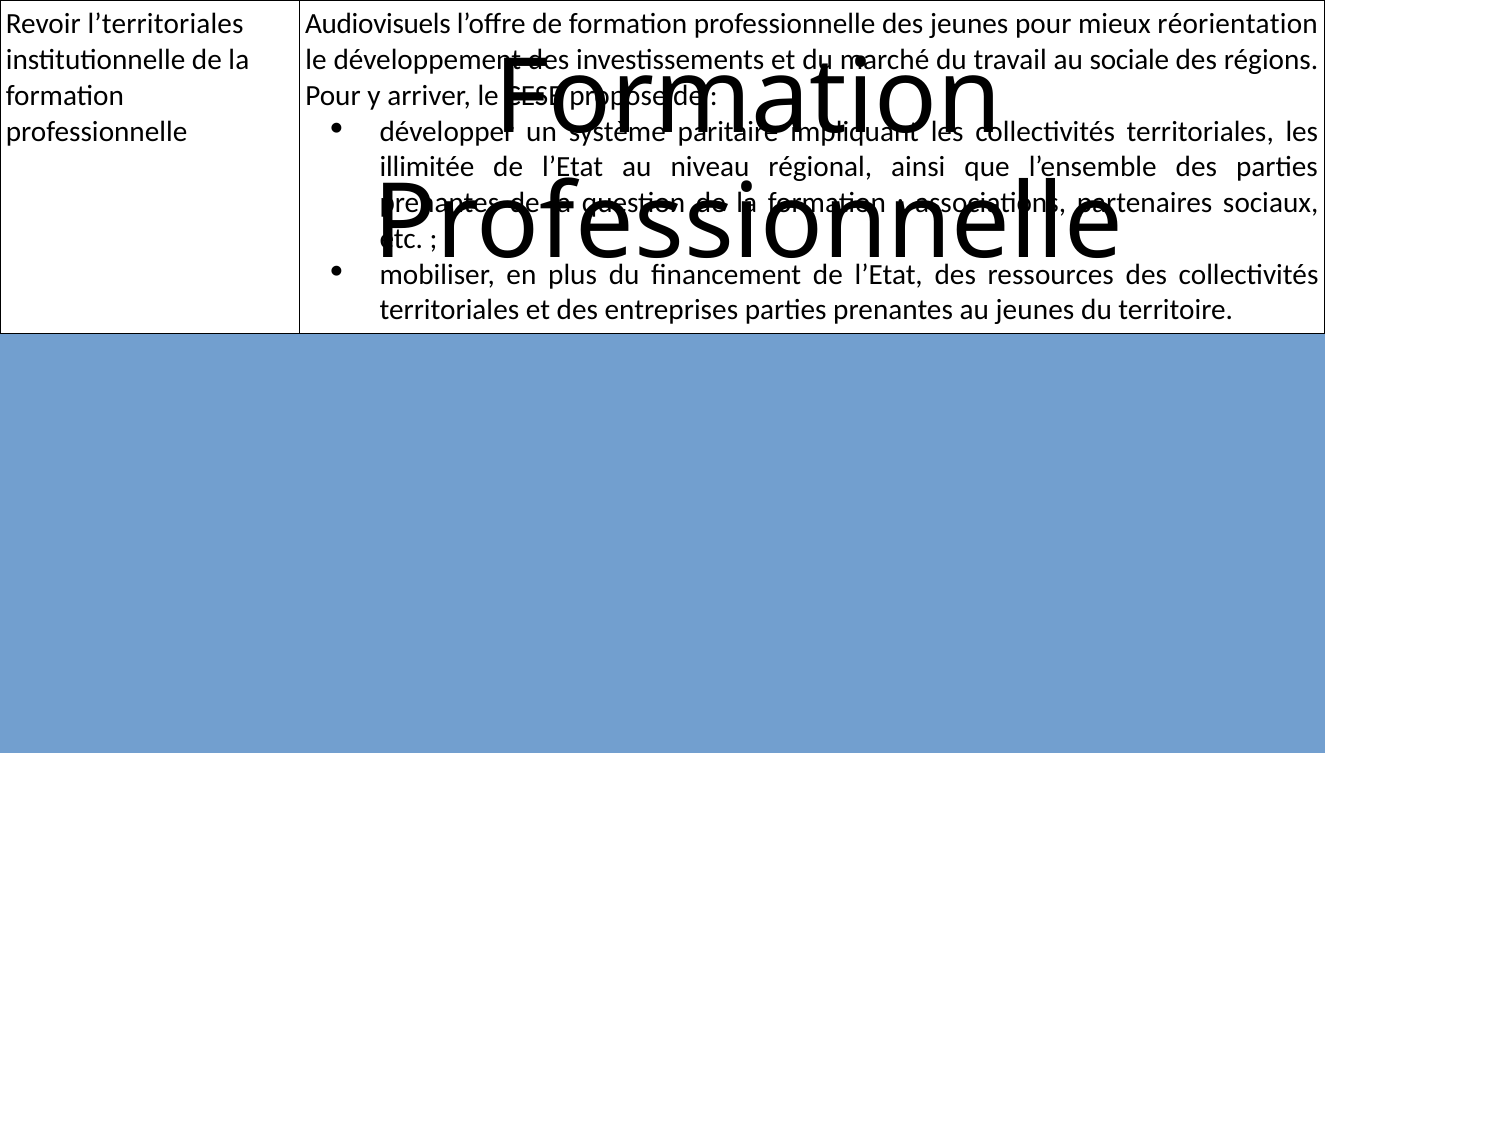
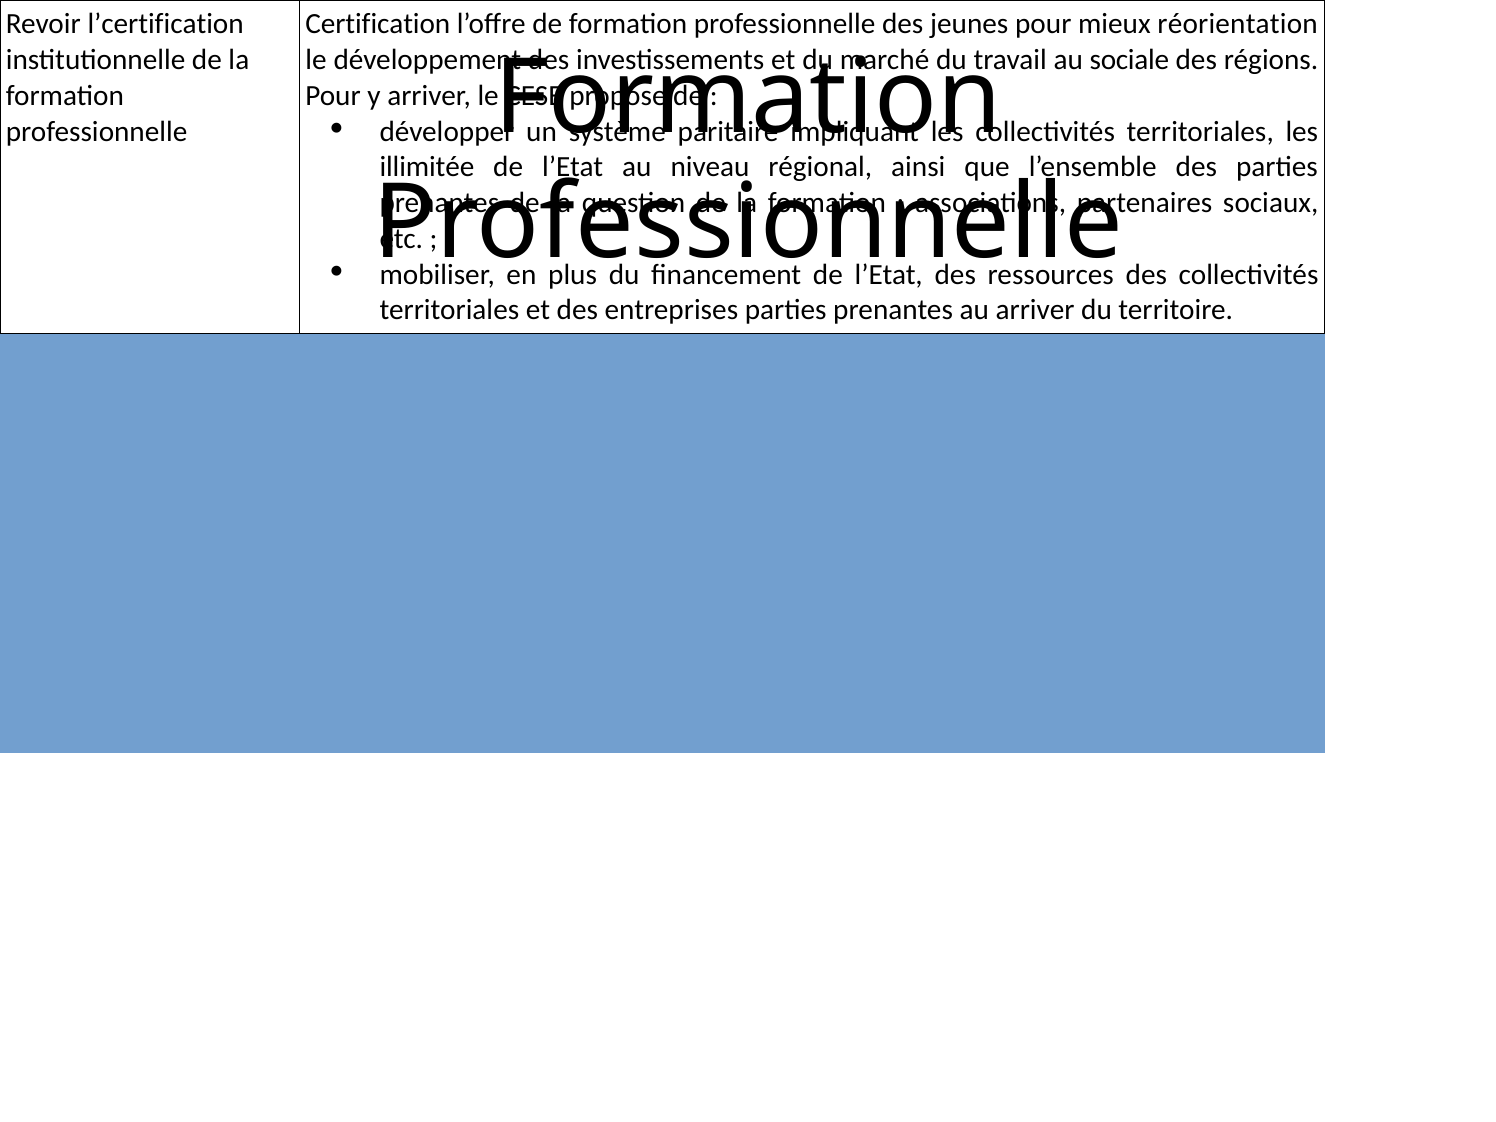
l’territoriales: l’territoriales -> l’certification (166, 24)
Audiovisuels: Audiovisuels -> Certification (378, 24)
au jeunes: jeunes -> arriver (1035, 310)
